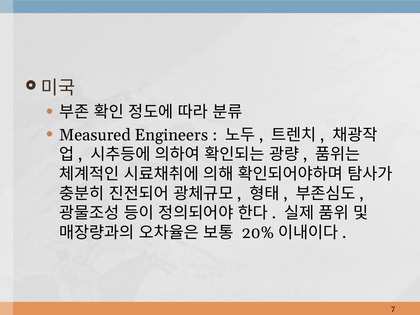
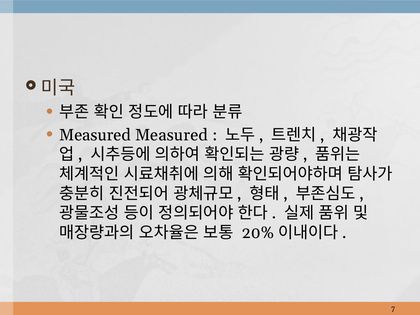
Measured Engineers: Engineers -> Measured (171, 135)
